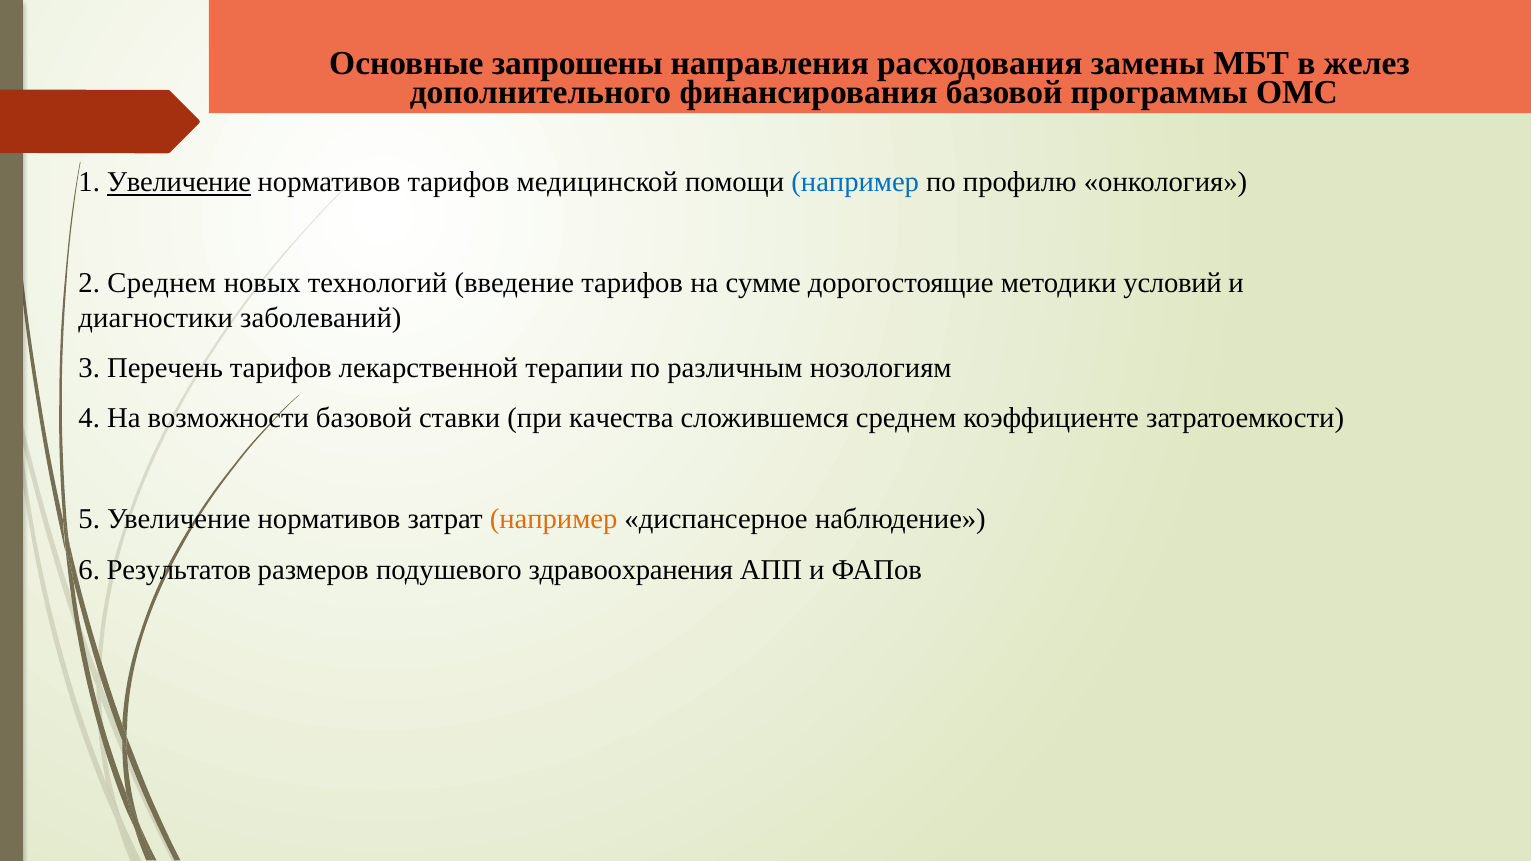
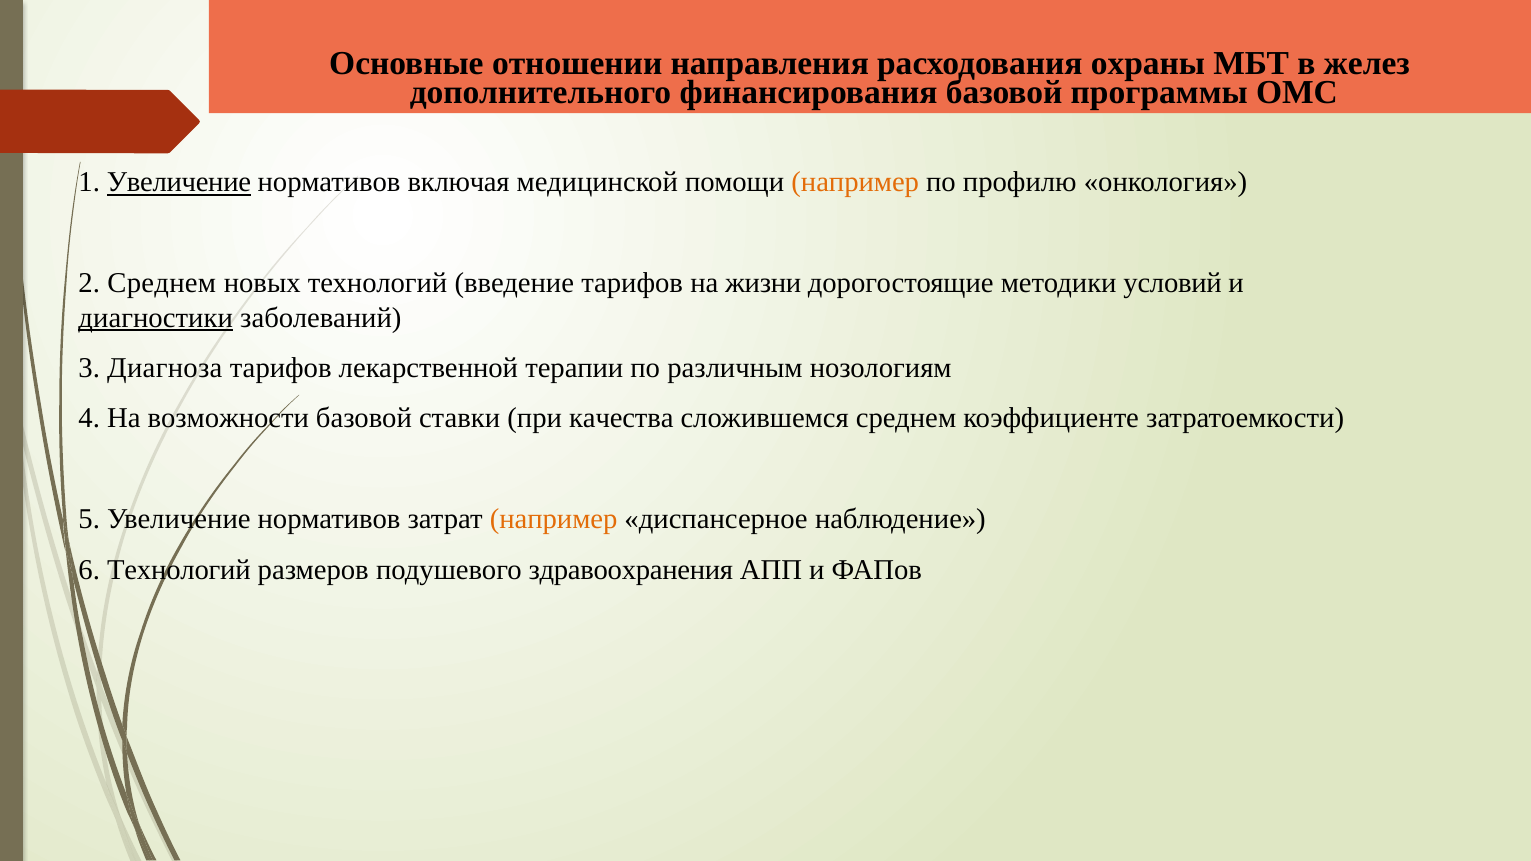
запрошены: запрошены -> отношении (577, 64)
замены: замены -> охраны (1148, 64)
нормативов тарифов: тарифов -> включая (459, 182)
например colour: blue -> orange (855, 182)
сумме: сумме -> жизни (763, 283)
диагностики underline: none -> present (156, 318)
Перечень: Перечень -> Диагноза (165, 368)
6 Результатов: Результатов -> Технологий (179, 570)
